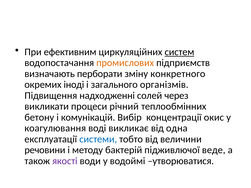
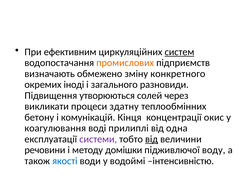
перборати: перборати -> обмежено (100, 74)
організмів: організмів -> разновиди (164, 85)
надходженні: надходженні -> утворюються (107, 96)
річний: річний -> здатну (124, 107)
Вибір: Вибір -> Кінця (130, 117)
викликає: викликає -> прилиплі (129, 128)
системи colour: blue -> purple (98, 139)
від underline: none -> present (152, 139)
бактерій: бактерій -> домішки (124, 150)
веде: веде -> воду (214, 150)
якості colour: purple -> blue (65, 161)
утворюватися: утворюватися -> інтенсивністю (181, 161)
